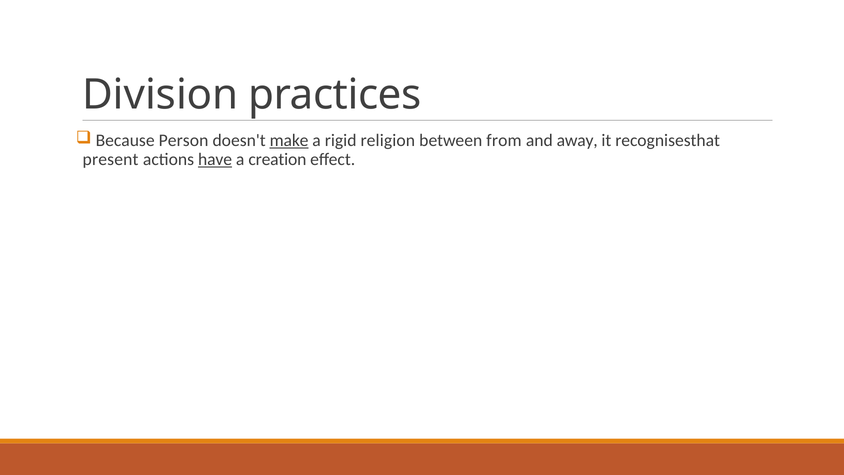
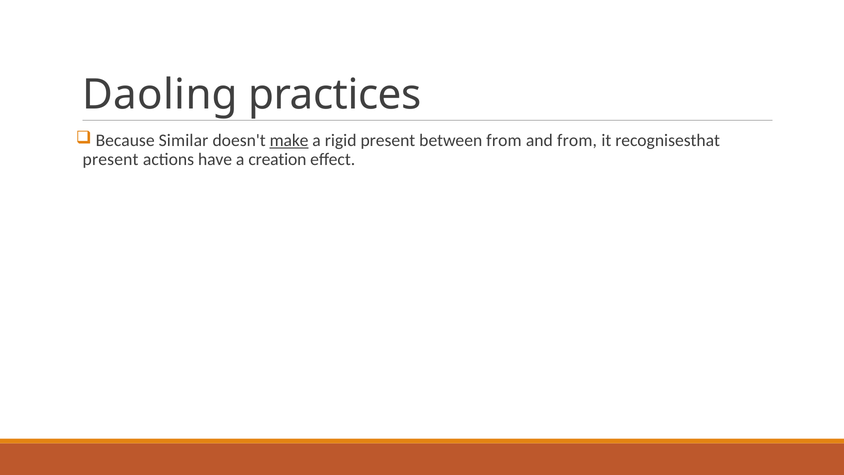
Division: Division -> Daoling (160, 95)
Person: Person -> Similar (183, 140)
rigid religion: religion -> present (388, 140)
and away: away -> from (577, 140)
have underline: present -> none (215, 159)
